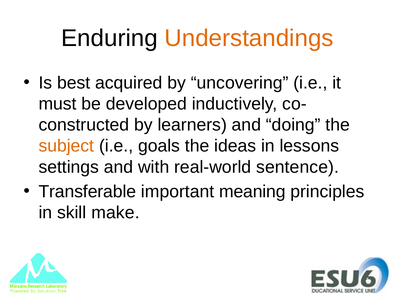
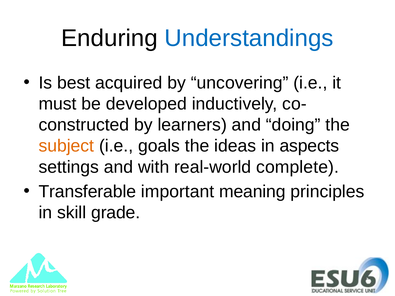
Understandings colour: orange -> blue (249, 38)
lessons: lessons -> aspects (309, 146)
sentence: sentence -> complete (298, 167)
make: make -> grade (116, 213)
